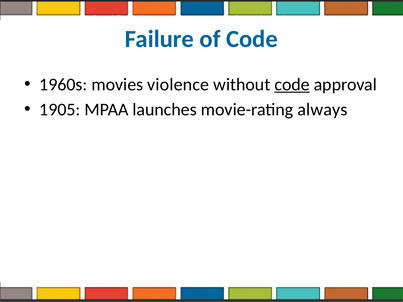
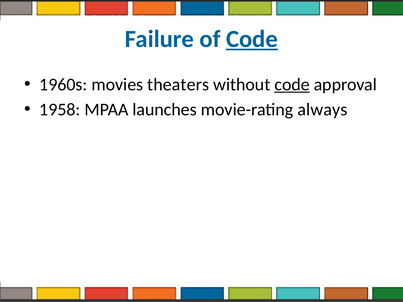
Code underline: none -> present (252, 39)
violence: violence -> theaters (178, 85)
1905: 1905 -> 1958 (60, 110)
